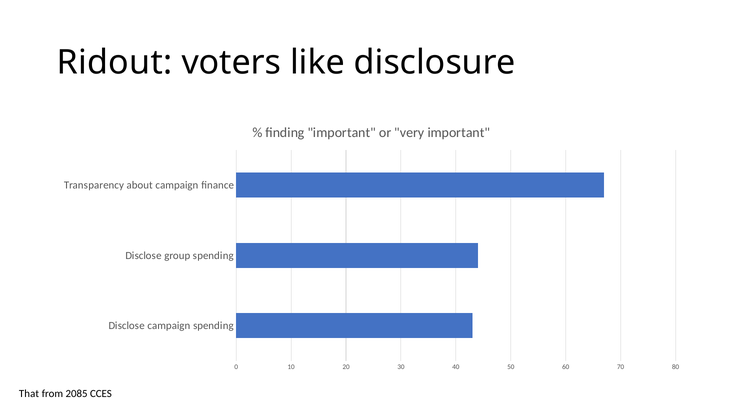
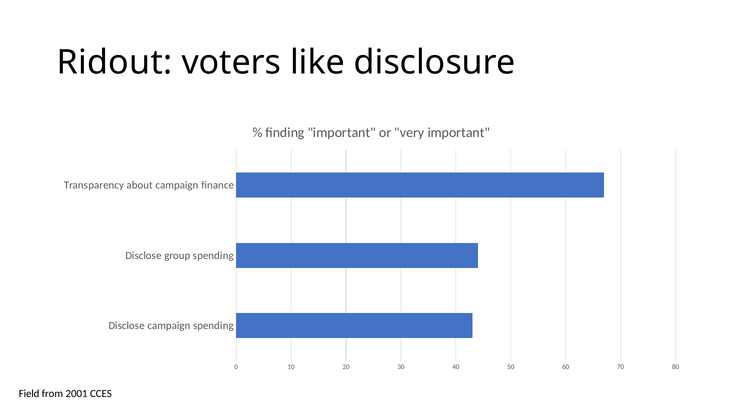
That: That -> Field (29, 393)
2085: 2085 -> 2001 (77, 393)
